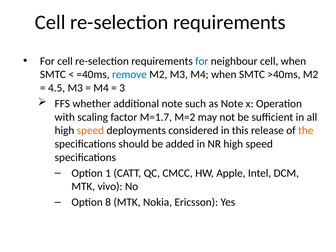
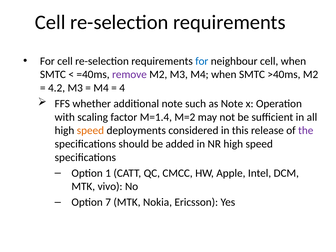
remove colour: blue -> purple (129, 75)
4.5: 4.5 -> 4.2 (57, 88)
3: 3 -> 4 (122, 88)
M=1.7: M=1.7 -> M=1.4 (156, 117)
the colour: orange -> purple (306, 131)
8: 8 -> 7 (108, 202)
